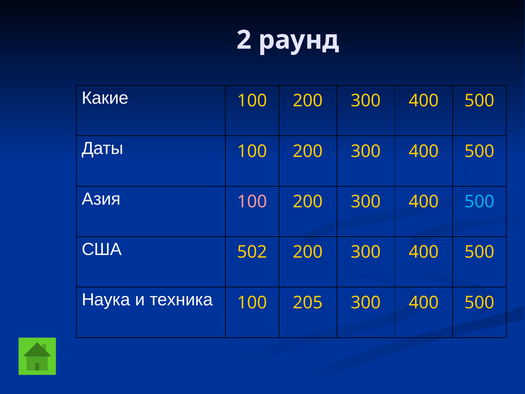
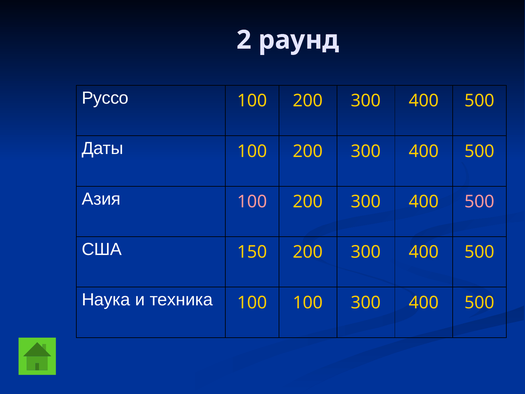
Какие: Какие -> Руссо (105, 98)
500 colour: light blue -> pink (480, 202)
502: 502 -> 150 (252, 252)
100 205: 205 -> 100 (308, 303)
